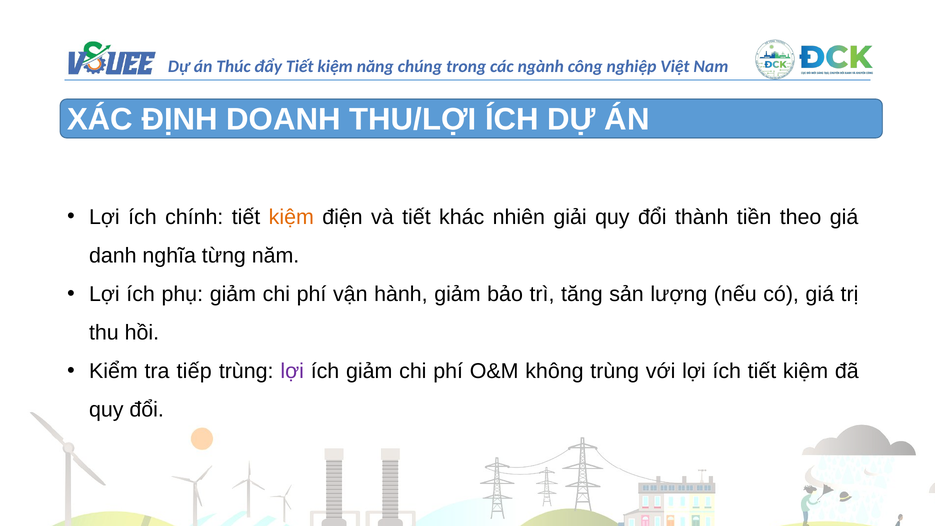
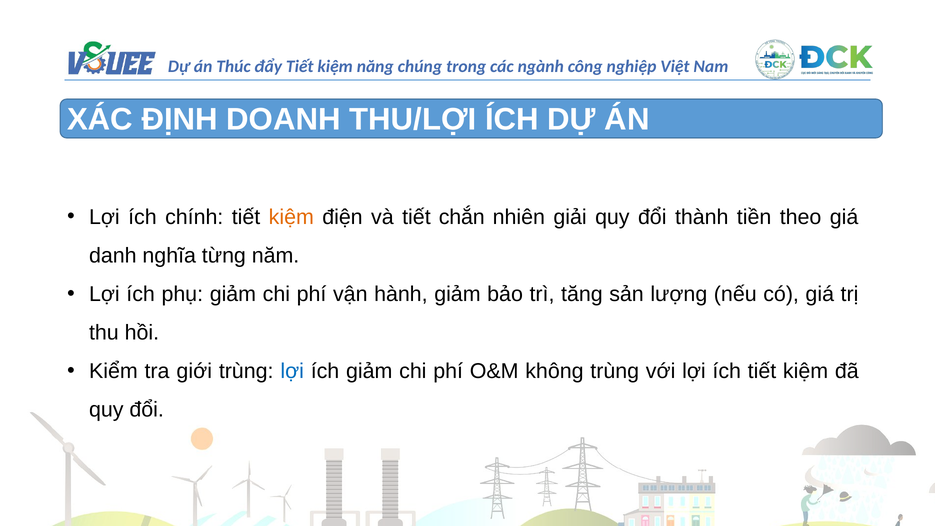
khác: khác -> chắn (462, 217)
tiếp: tiếp -> giới (194, 371)
lợi colour: purple -> blue (292, 371)
